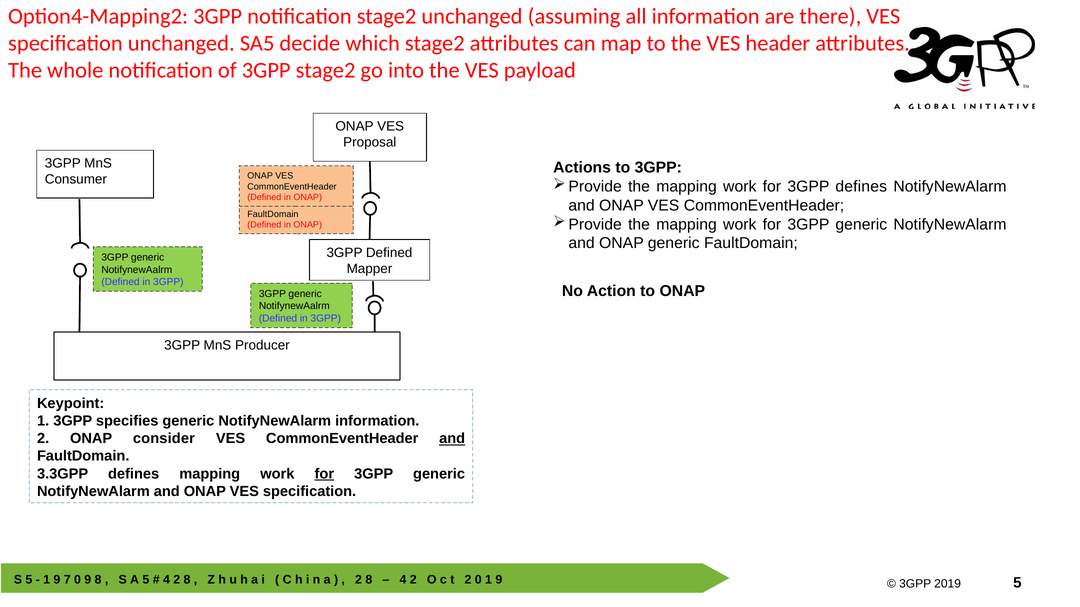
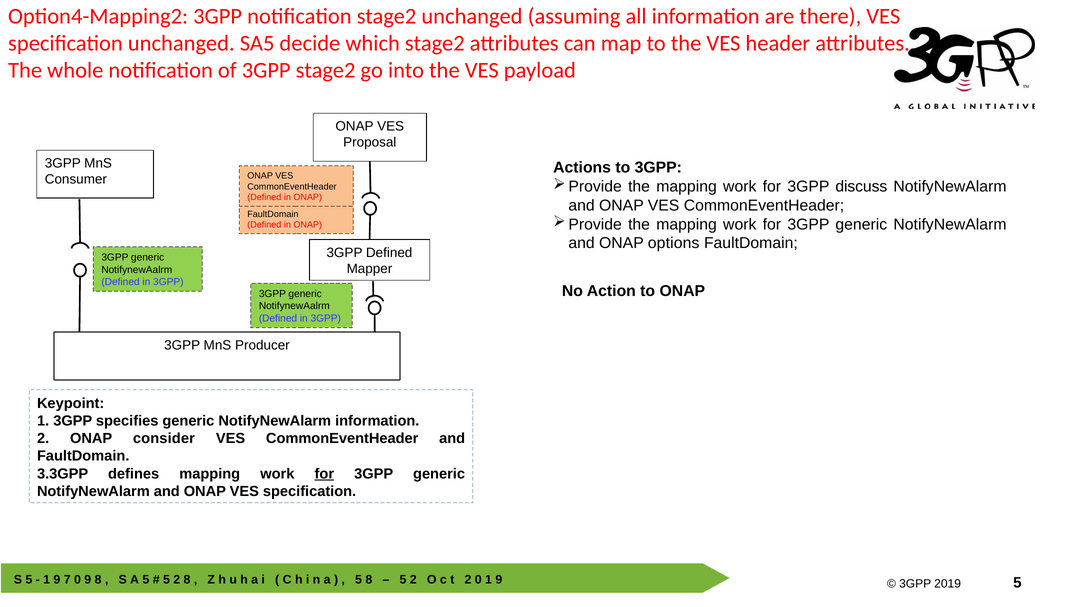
3GPP defines: defines -> discuss (861, 187)
ONAP generic: generic -> options (674, 243)
and underline: present -> none (452, 439)
4: 4 -> 5 (166, 580)
2: 2 -> 5 (358, 580)
4: 4 -> 5 (403, 580)
